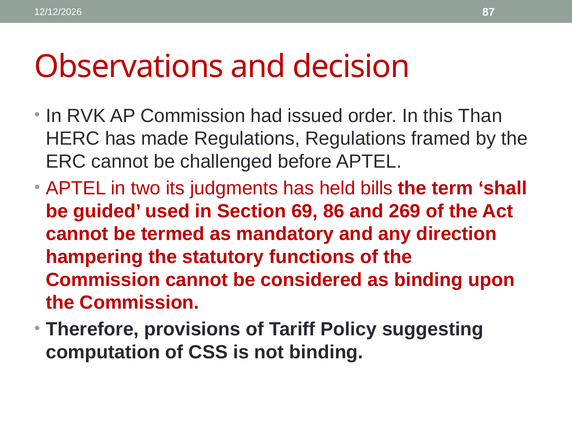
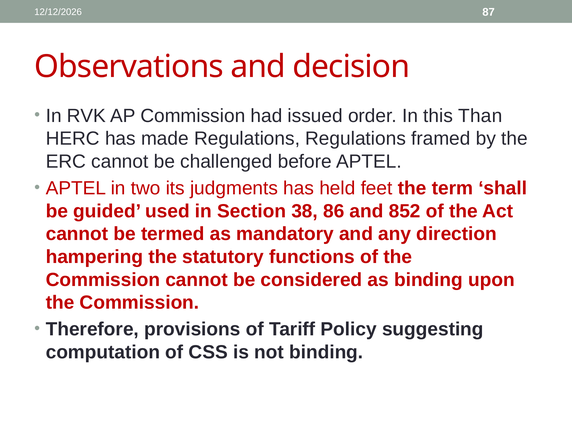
bills: bills -> feet (377, 188)
69: 69 -> 38 (305, 211)
269: 269 -> 852 (405, 211)
